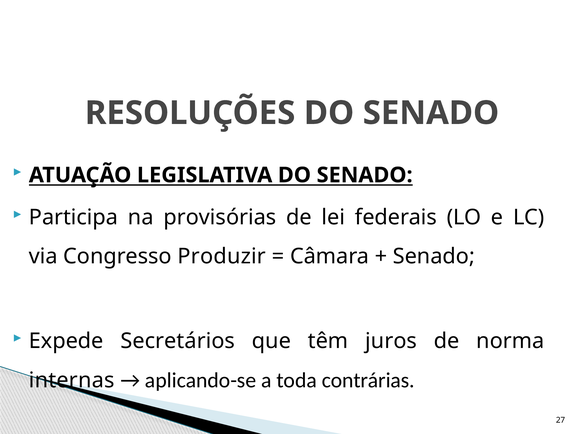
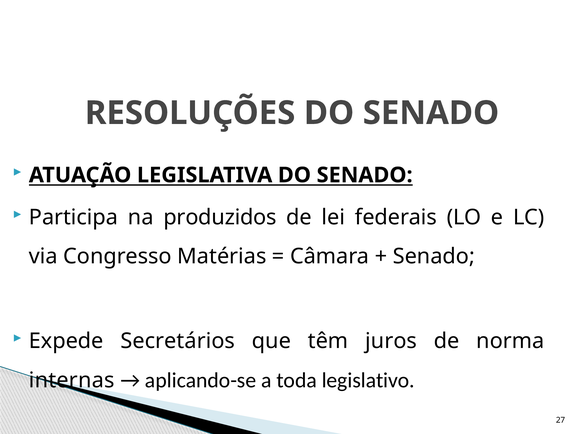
provisórias: provisórias -> produzidos (220, 218)
Produzir: Produzir -> Matérias (222, 257)
contrárias: contrárias -> legislativo (368, 380)
